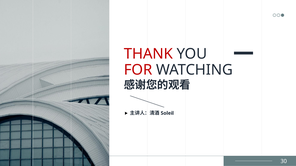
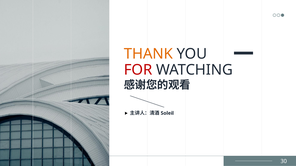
THANK colour: red -> orange (148, 54)
